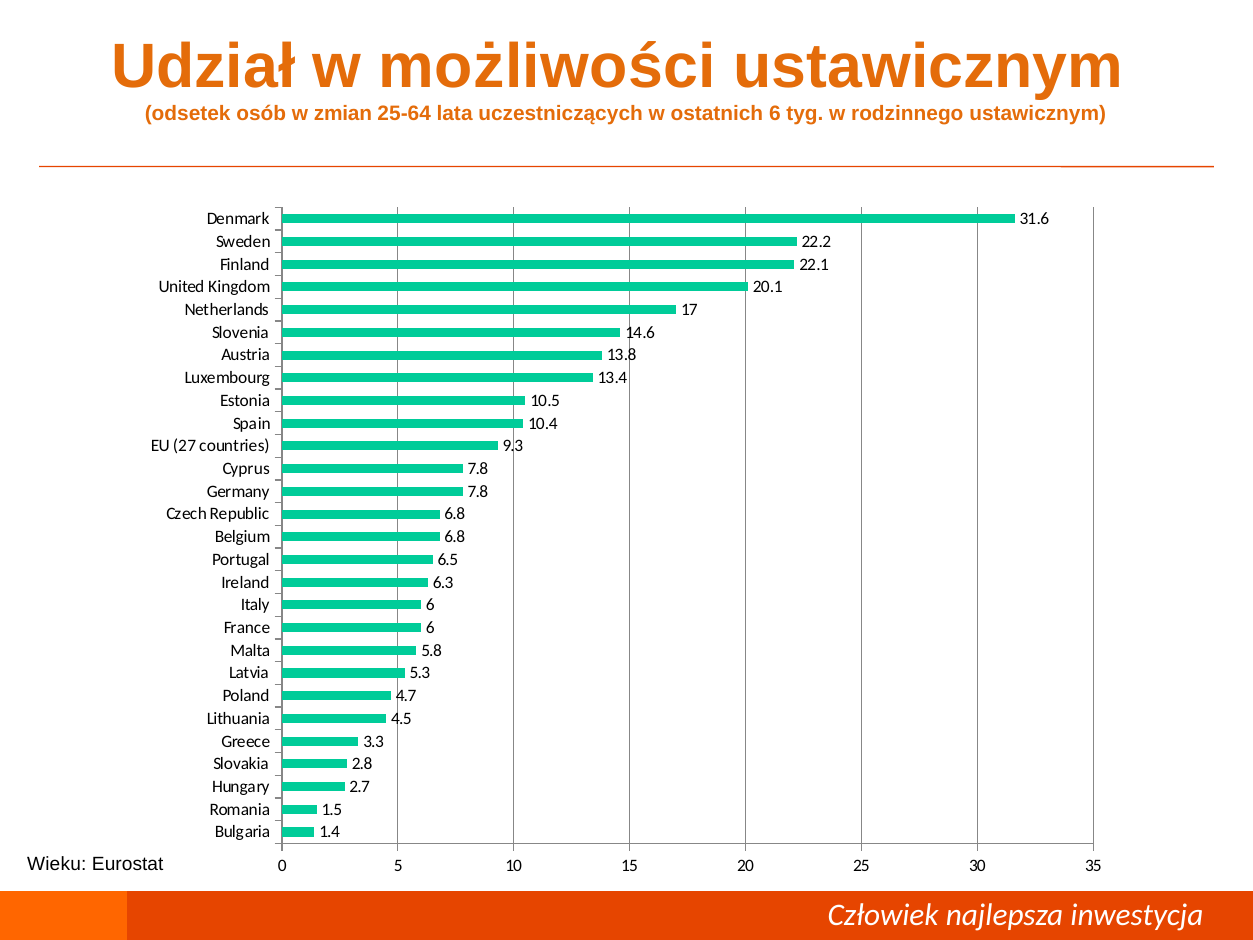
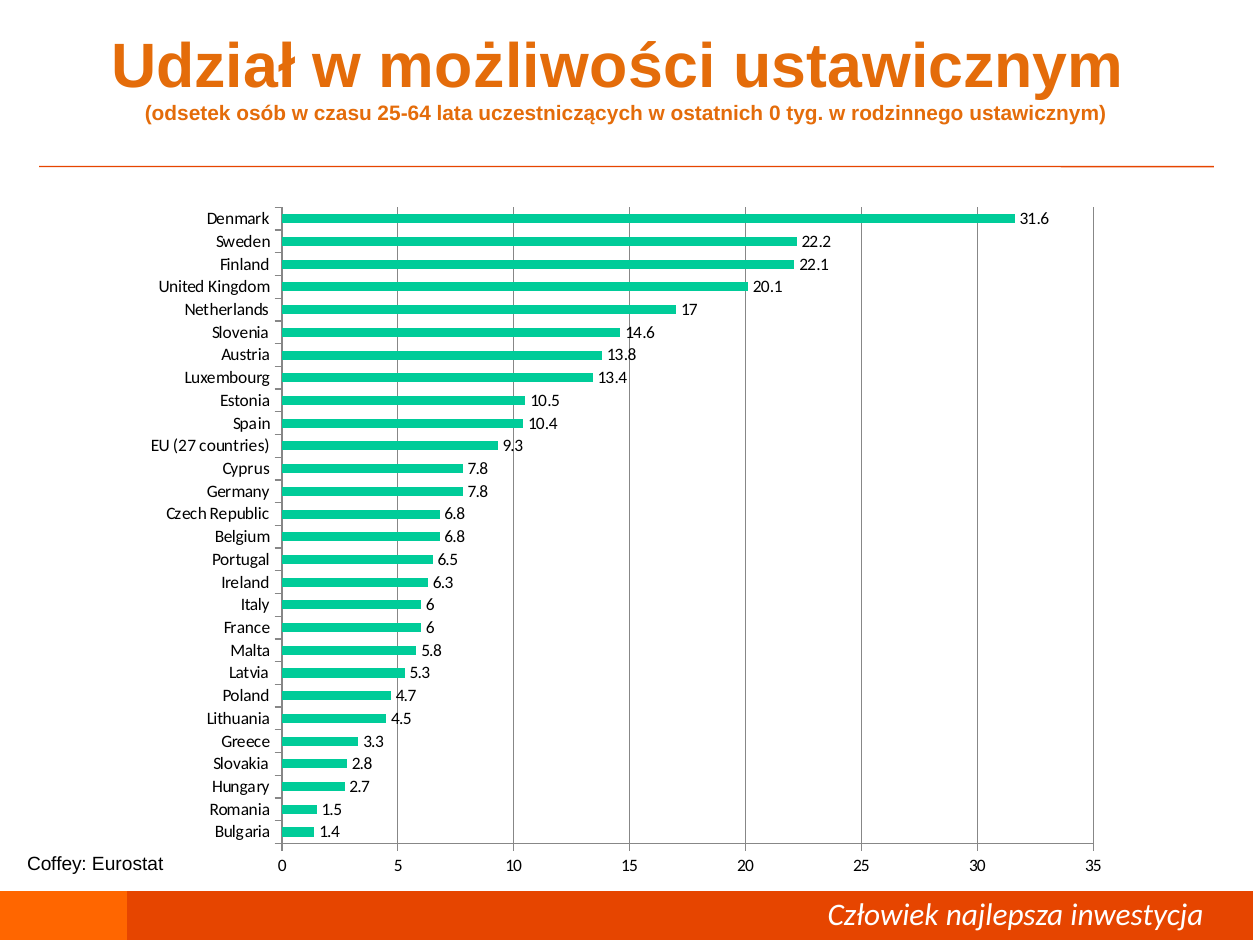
zmian: zmian -> czasu (343, 113)
ostatnich 6: 6 -> 0 (775, 113)
Wieku: Wieku -> Coffey (57, 864)
